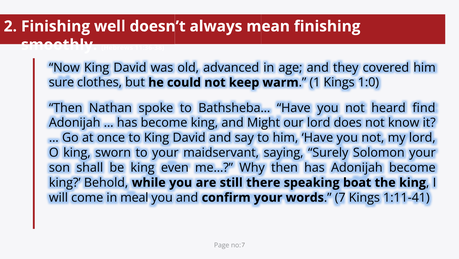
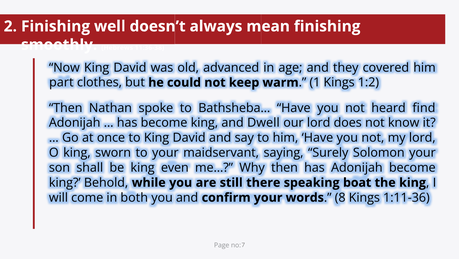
sure: sure -> part (61, 82)
1:0: 1:0 -> 1:2 (368, 82)
Might: Might -> Dwell (263, 123)
meal: meal -> both (134, 197)
7: 7 -> 8 (340, 197)
1:11-41: 1:11-41 -> 1:11-36 (406, 197)
